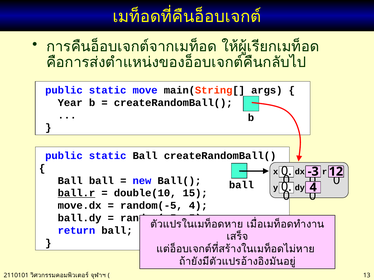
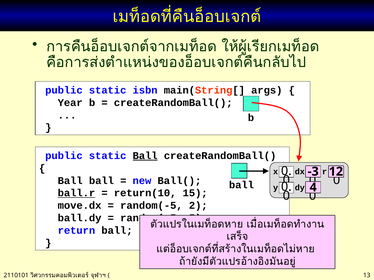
move: move -> isbn (145, 90)
Ball underline: none -> present (145, 156)
double(10: double(10 -> return(10 (145, 193)
random(-5 4: 4 -> 2 (198, 206)
